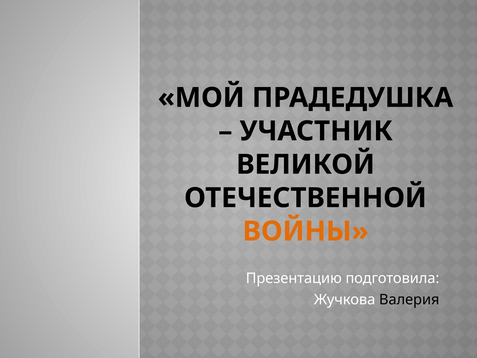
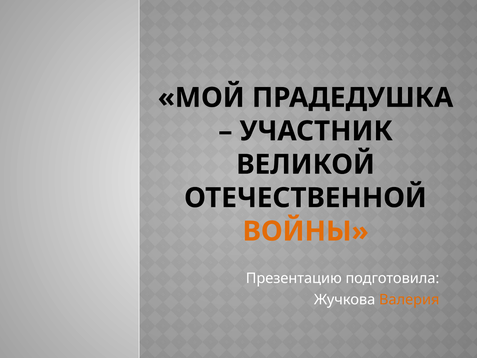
Валерия colour: black -> orange (409, 300)
